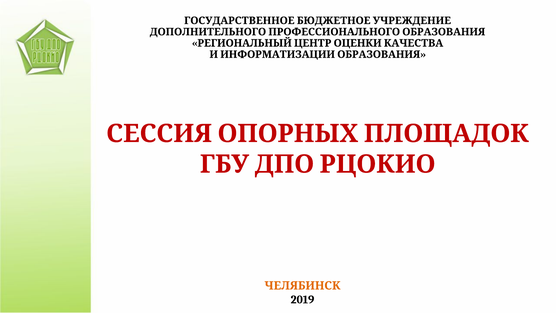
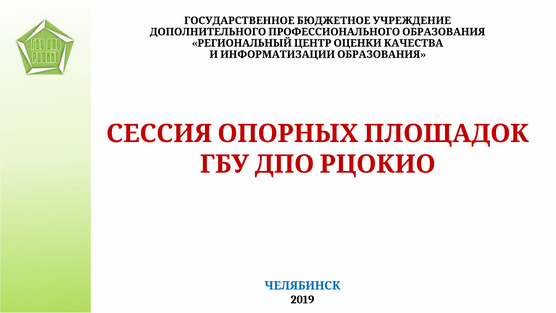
ЧЕЛЯБИНСК colour: orange -> blue (302, 285)
